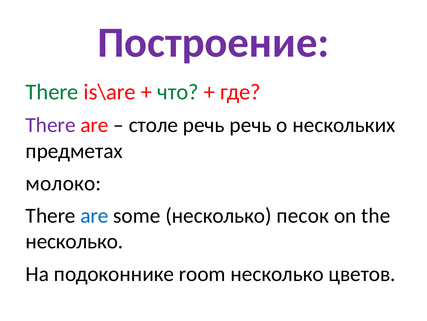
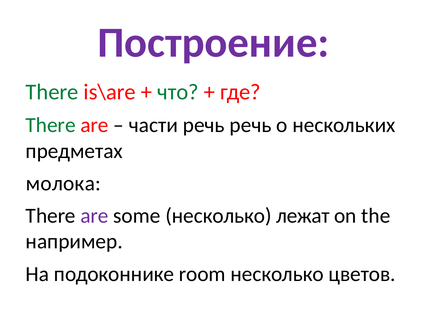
There colour: purple -> green (51, 125)
столе: столе -> части (153, 125)
молоко: молоко -> молока (63, 183)
are colour: blue -> purple (94, 215)
песок: песок -> лежат (303, 215)
несколько: несколько -> например (74, 241)
